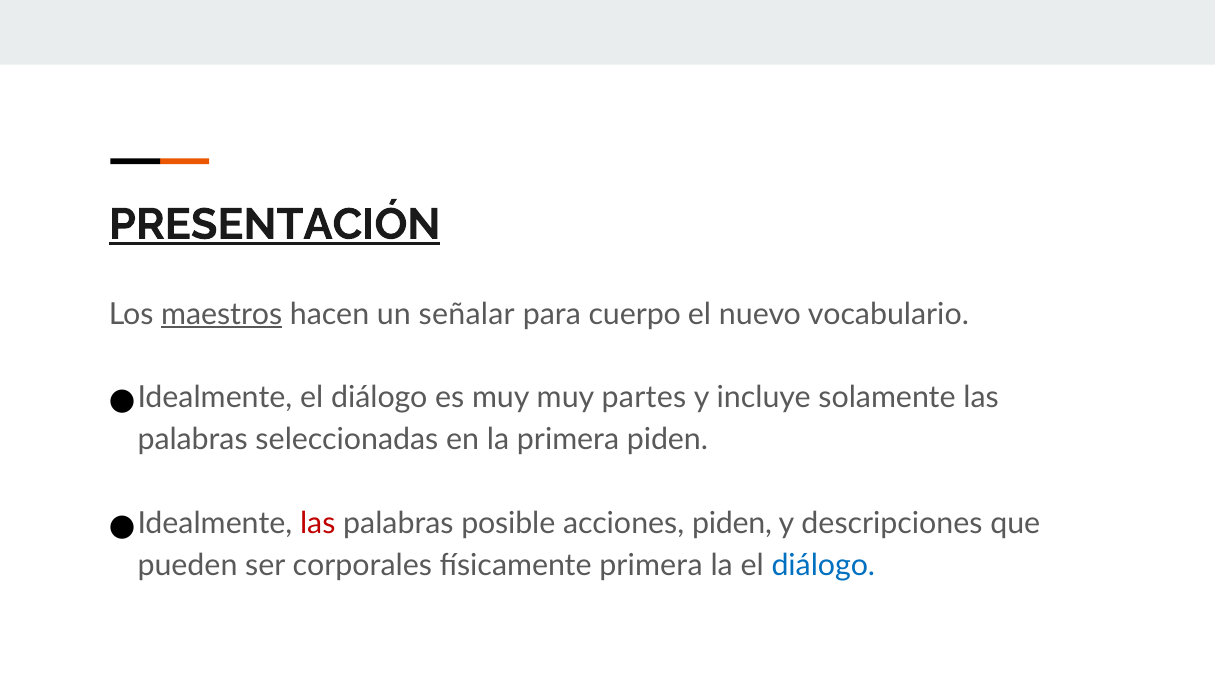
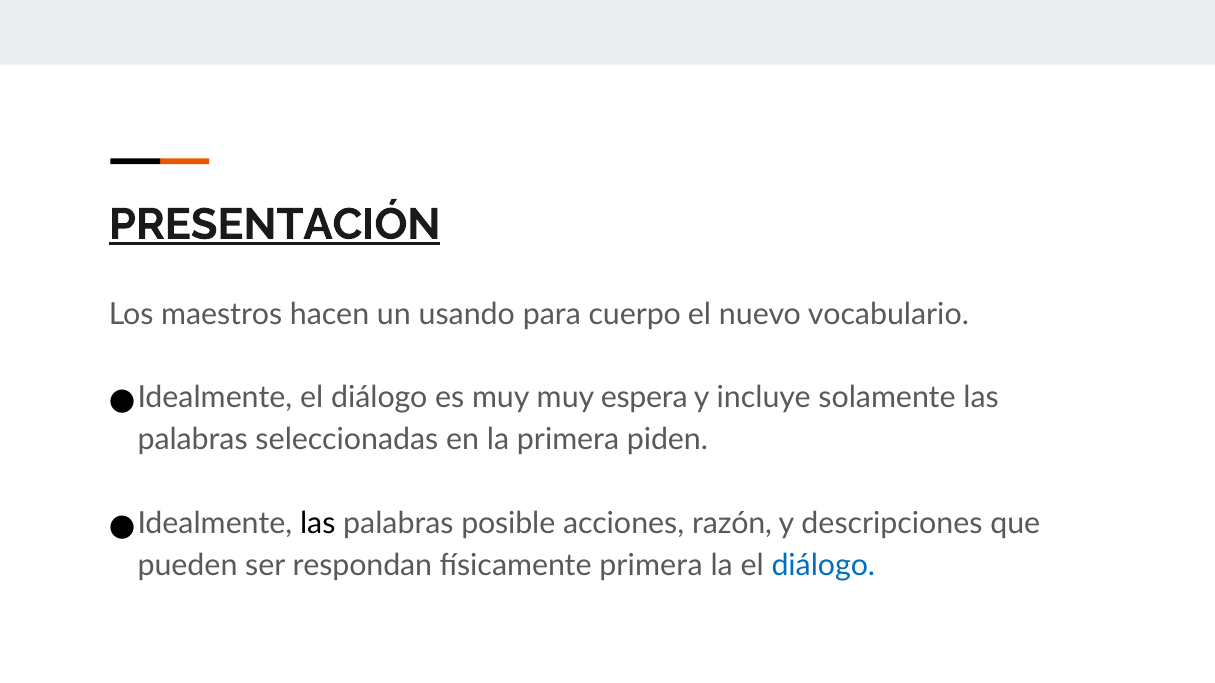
maestros underline: present -> none (222, 314)
señalar: señalar -> usando (467, 314)
partes: partes -> espera (644, 398)
las colour: red -> black (318, 524)
acciones piden: piden -> razón (732, 524)
corporales: corporales -> respondan (362, 566)
